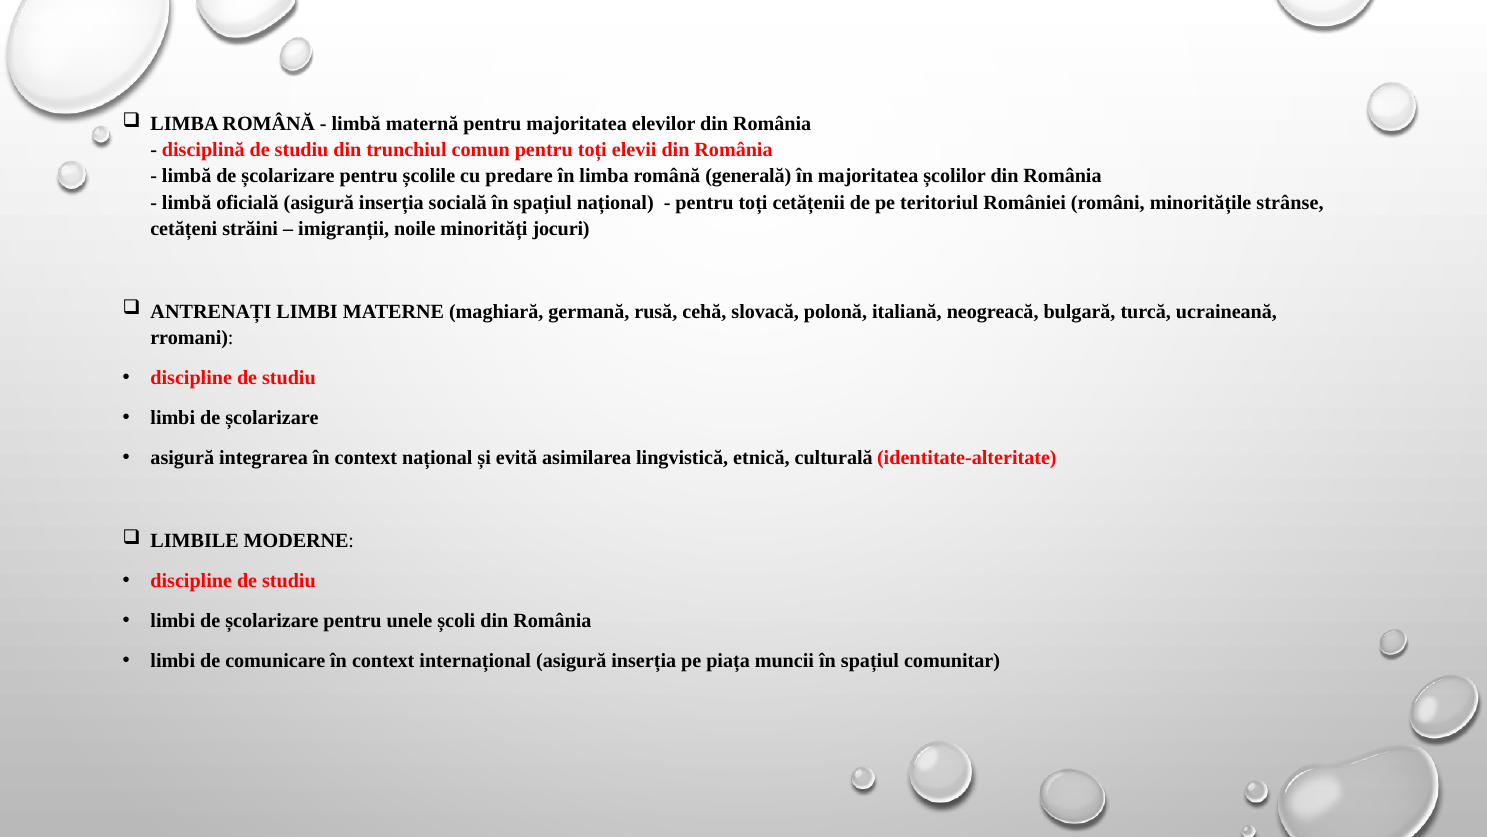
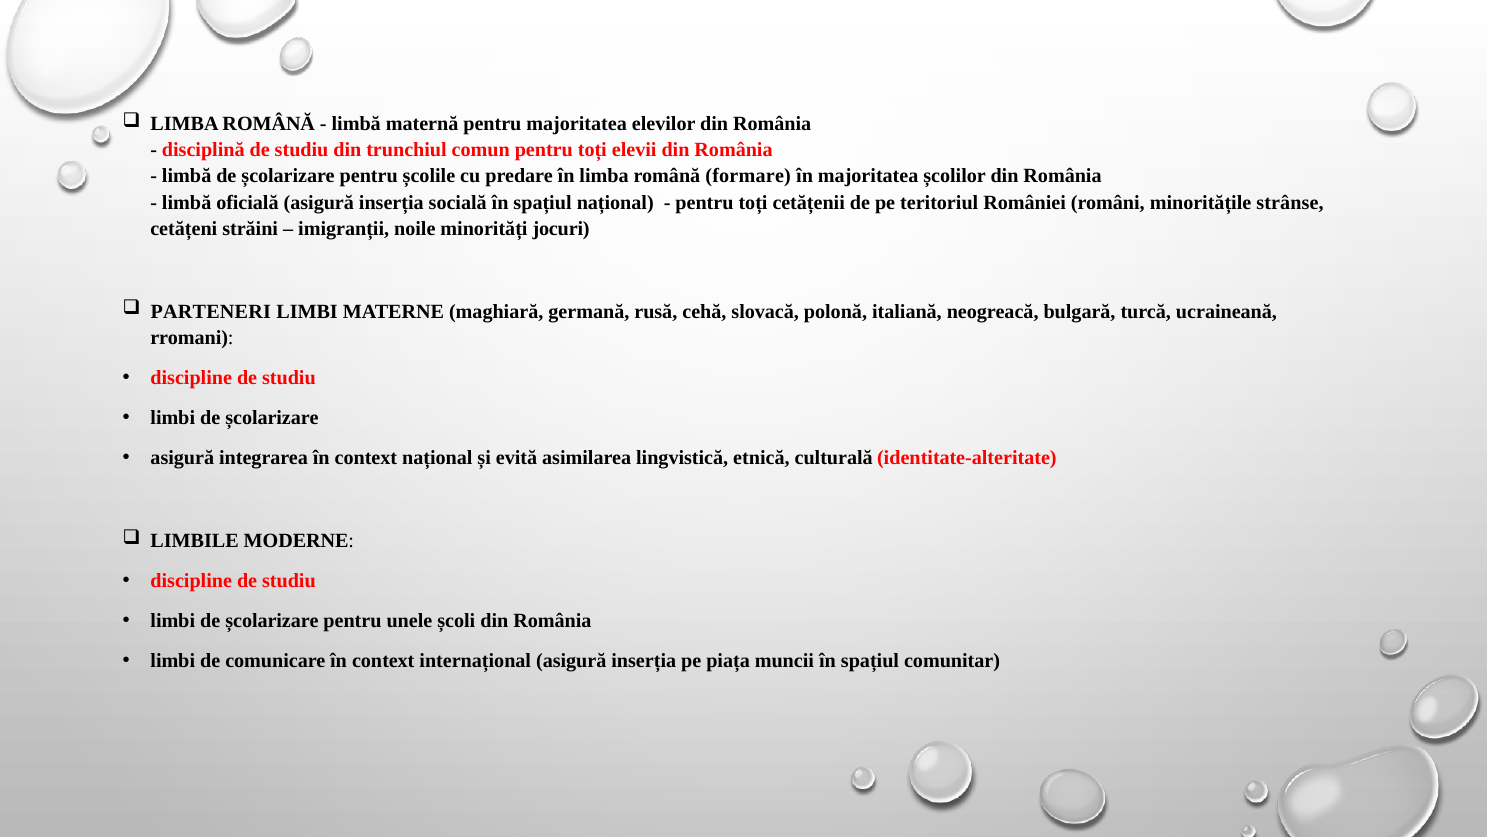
generală: generală -> formare (748, 176)
ANTRENAȚI: ANTRENAȚI -> PARTENERI (211, 311)
